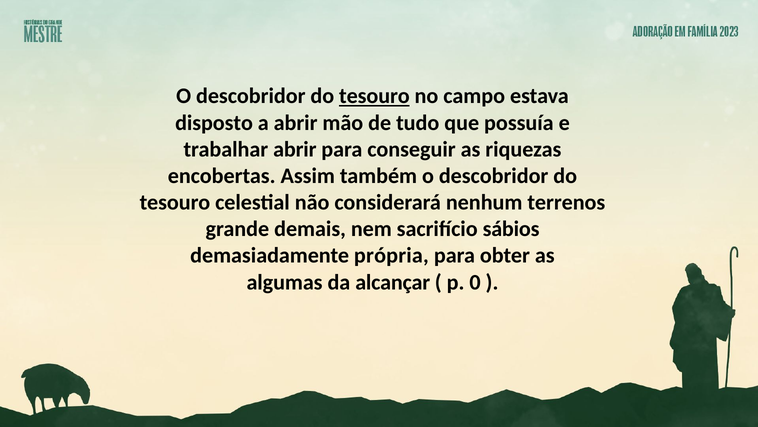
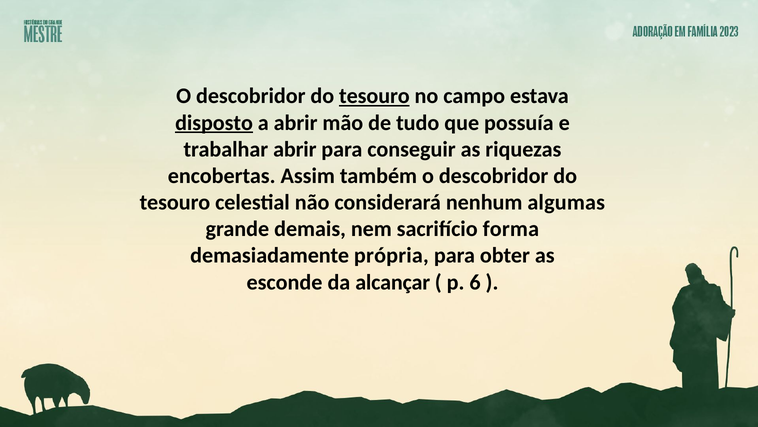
disposto underline: none -> present (214, 123)
terrenos: terrenos -> algumas (566, 202)
sábios: sábios -> forma (511, 229)
algumas: algumas -> esconde (284, 282)
0: 0 -> 6 (475, 282)
